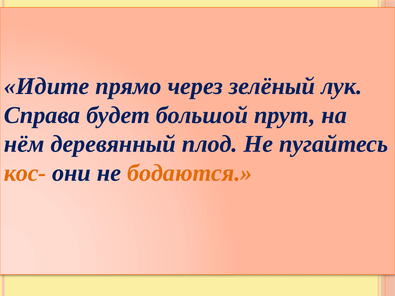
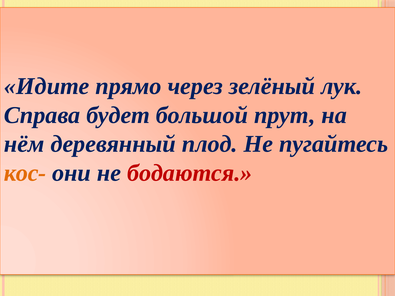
бодаются colour: orange -> red (190, 173)
